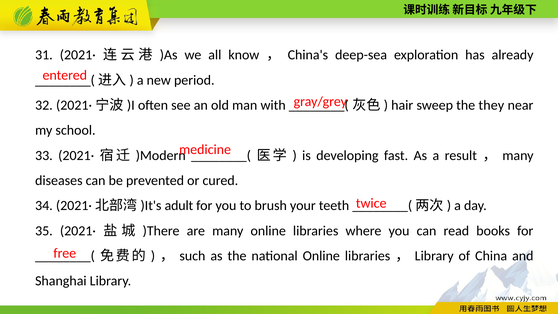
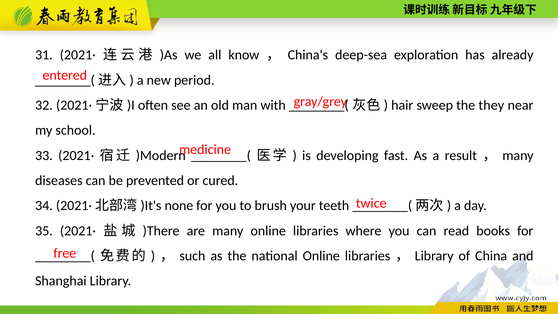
adult: adult -> none (179, 206)
